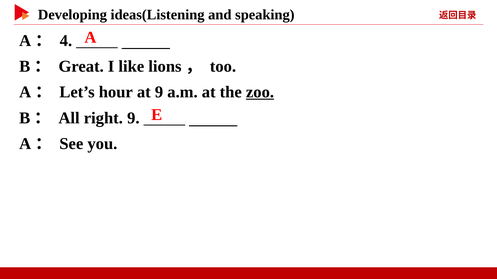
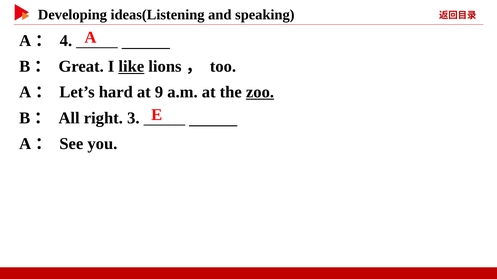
like underline: none -> present (131, 66)
hour: hour -> hard (116, 92)
right 9: 9 -> 3 (133, 118)
